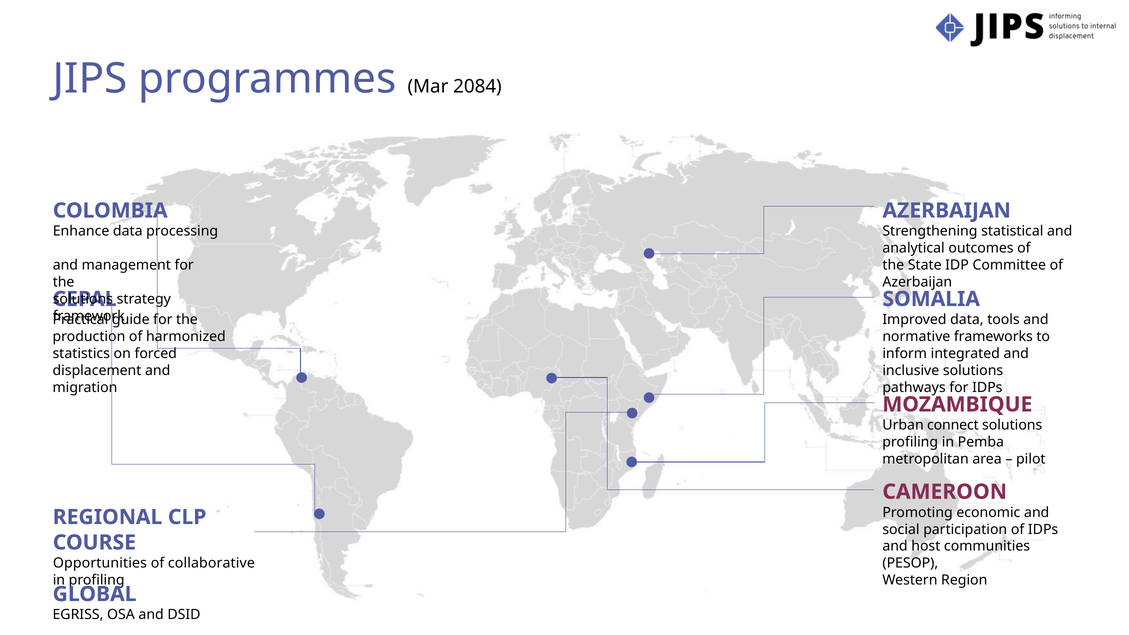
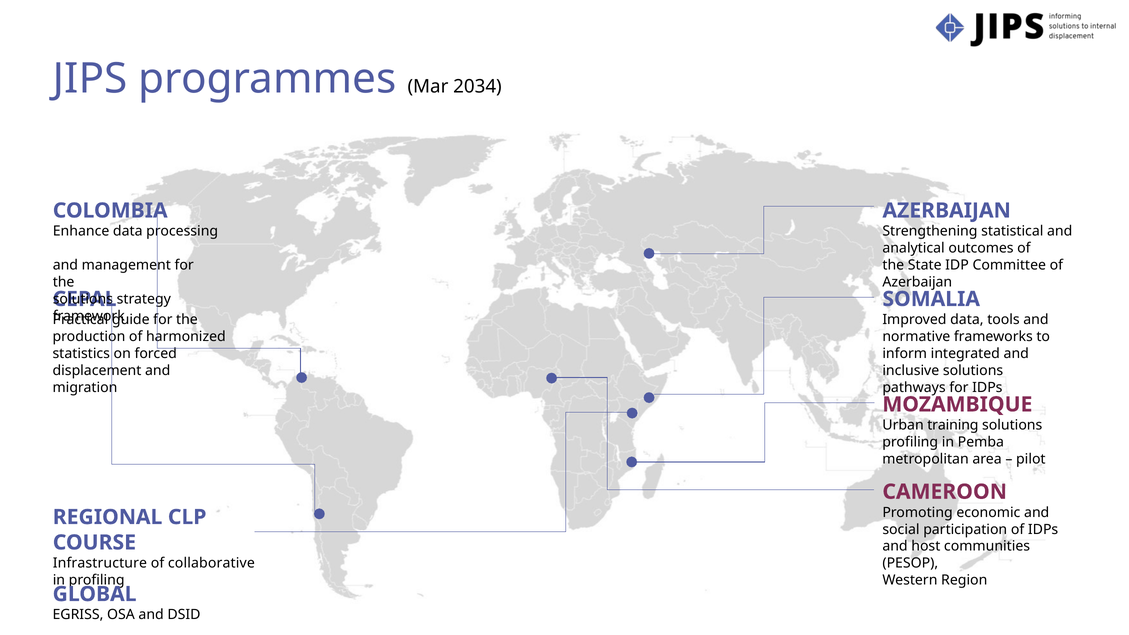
2084: 2084 -> 2034 (477, 86)
connect: connect -> training (953, 425)
Opportunities: Opportunities -> Infrastructure (100, 563)
